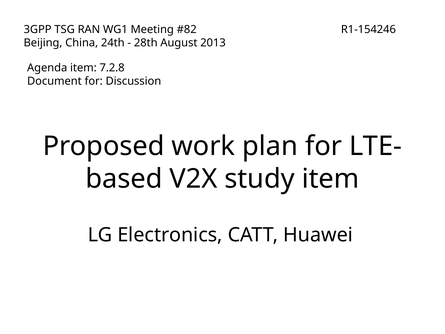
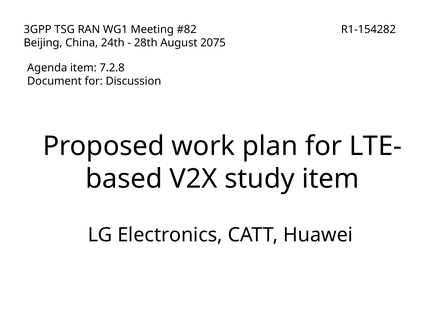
R1-154246: R1-154246 -> R1-154282 (368, 29)
2013: 2013 -> 2075 (213, 43)
